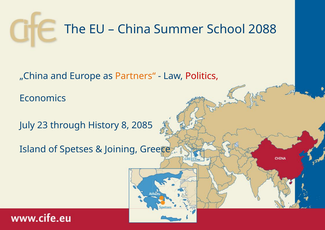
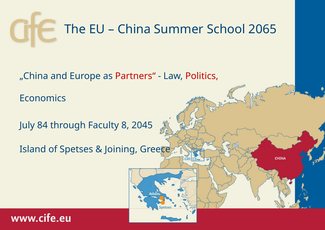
2088: 2088 -> 2065 (263, 29)
Partners“ colour: orange -> red (135, 76)
23: 23 -> 84 (42, 125)
History: History -> Faculty (103, 125)
2085: 2085 -> 2045 (142, 125)
